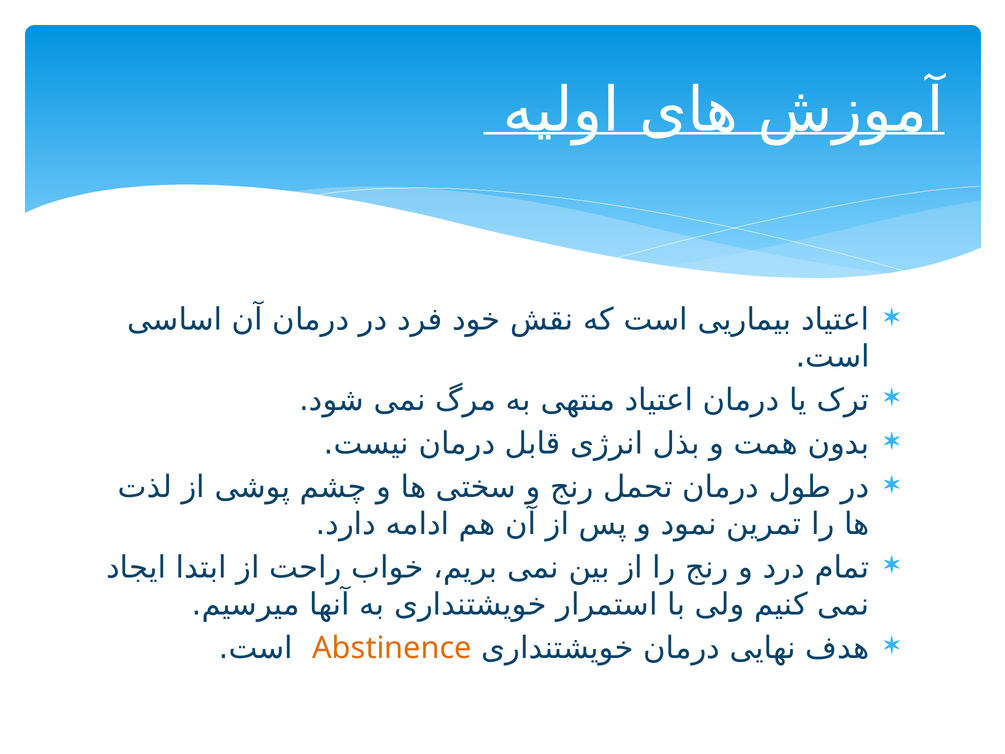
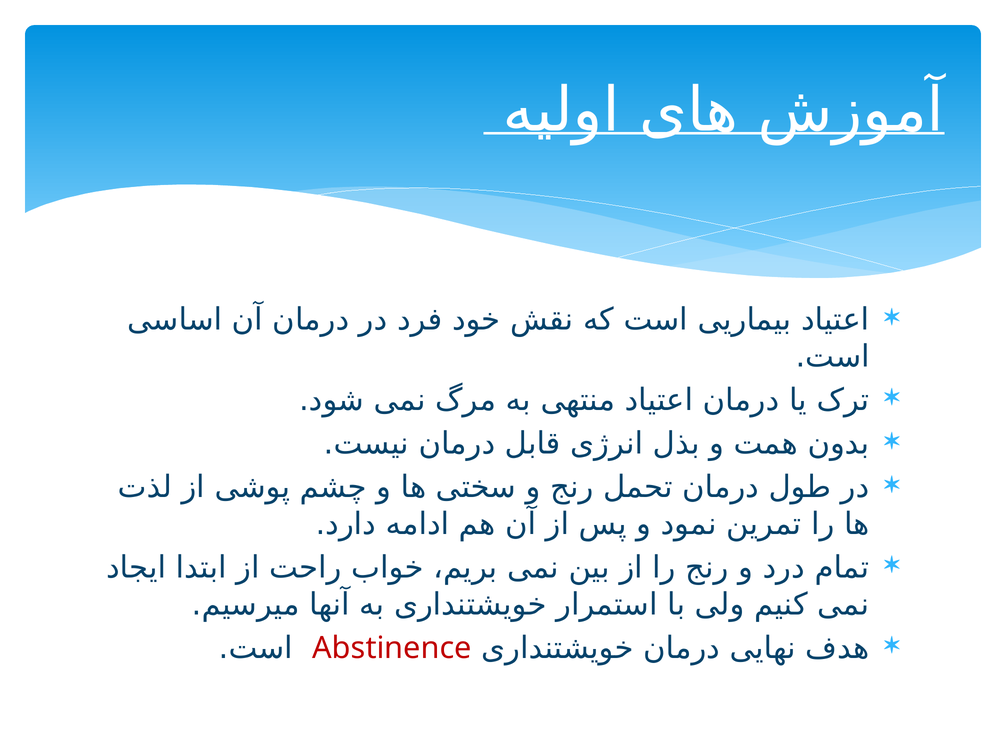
Abstinence colour: orange -> red (392, 648)
